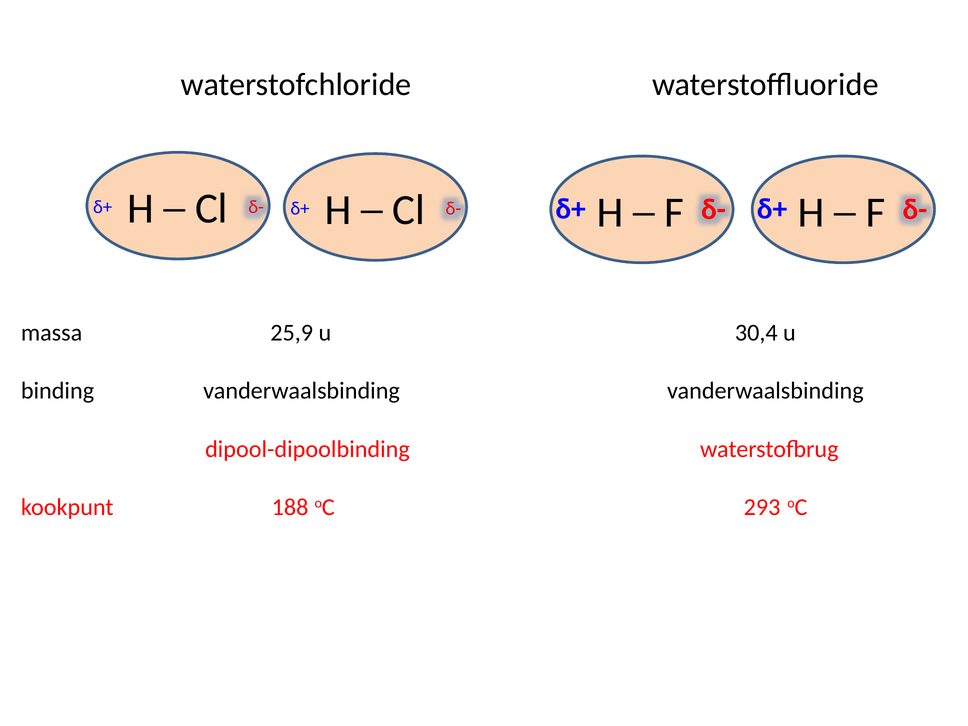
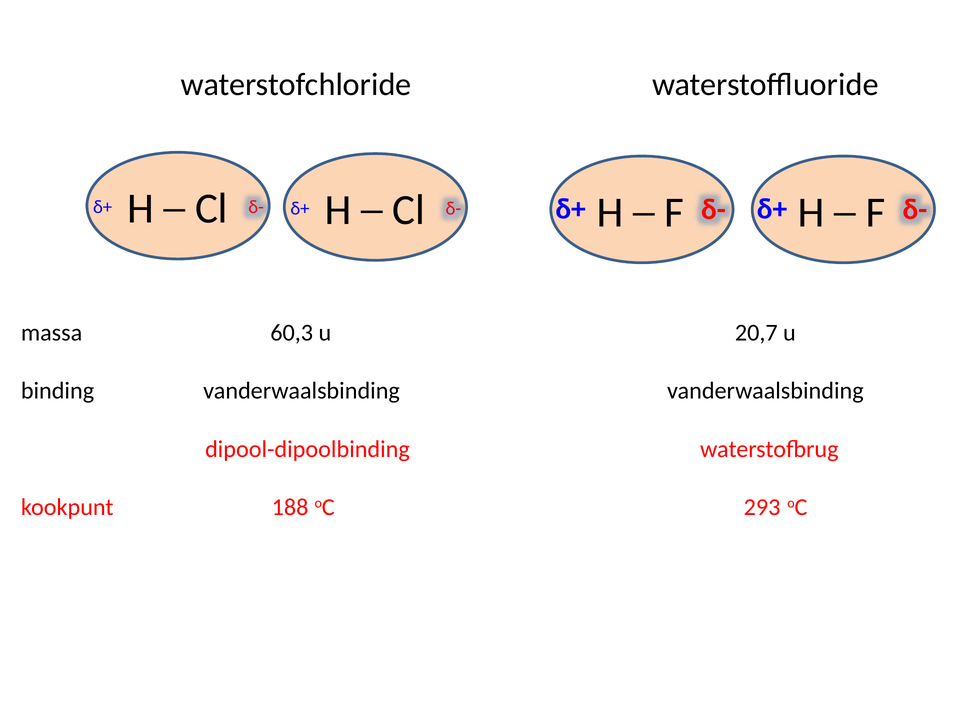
25,9: 25,9 -> 60,3 (292, 333)
30,4: 30,4 -> 20,7 (756, 333)
